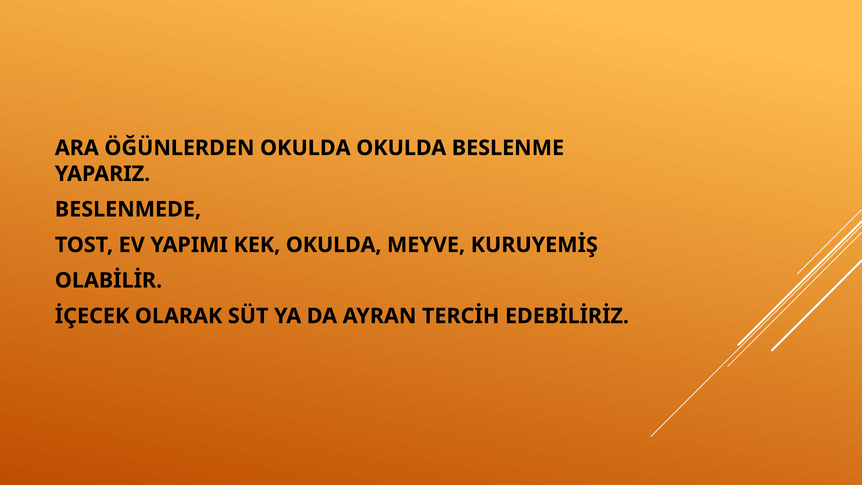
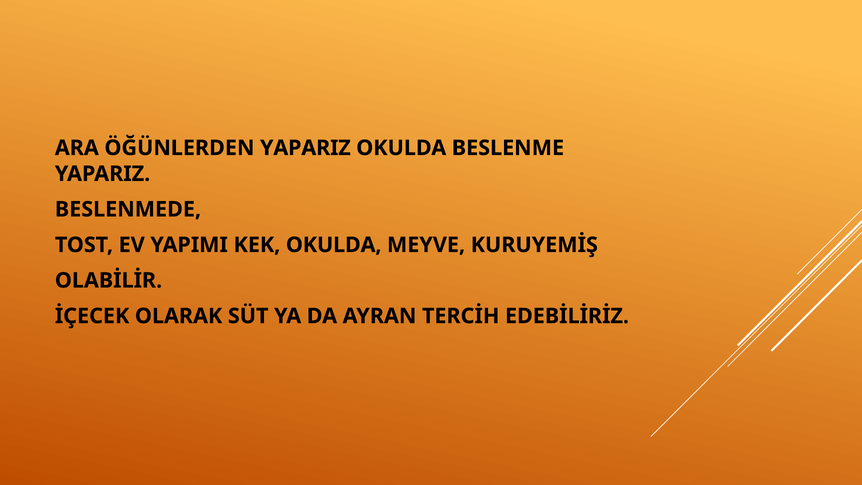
ÖĞÜNLERDEN OKULDA: OKULDA -> YAPARIZ (305, 148)
